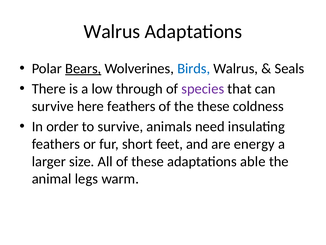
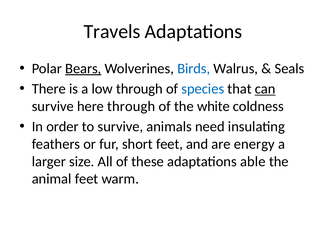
Walrus: Walrus -> Travels (112, 32)
species colour: purple -> blue (203, 89)
can underline: none -> present (265, 89)
here feathers: feathers -> through (131, 106)
the these: these -> white (213, 106)
animal legs: legs -> feet (87, 179)
